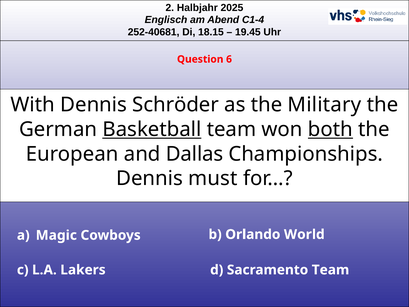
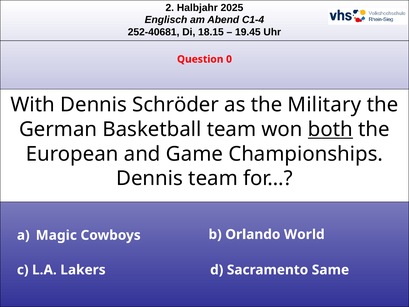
6: 6 -> 0 (229, 59)
Basketball underline: present -> none (152, 129)
Dallas: Dallas -> Game (194, 154)
Dennis must: must -> team (213, 178)
Sacramento Team: Team -> Same (330, 270)
